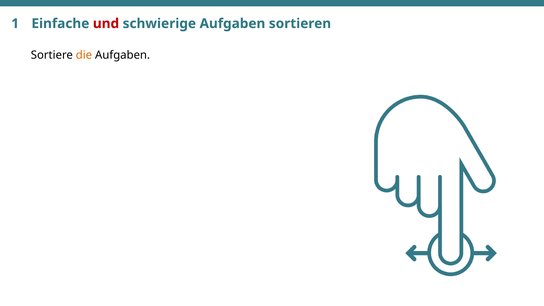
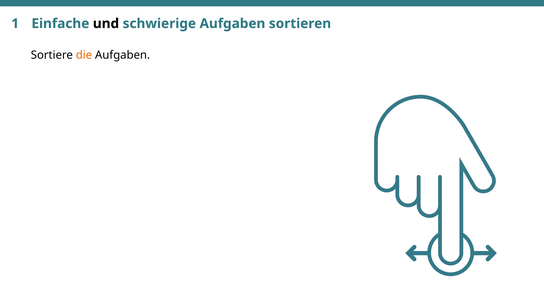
und colour: red -> black (106, 24)
